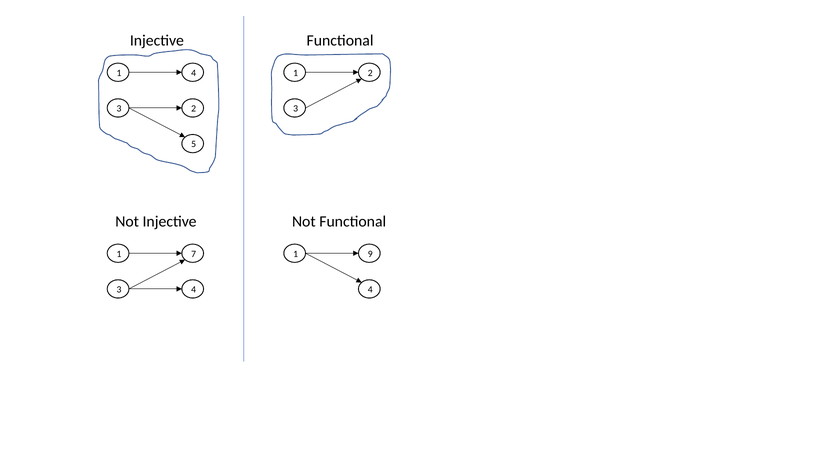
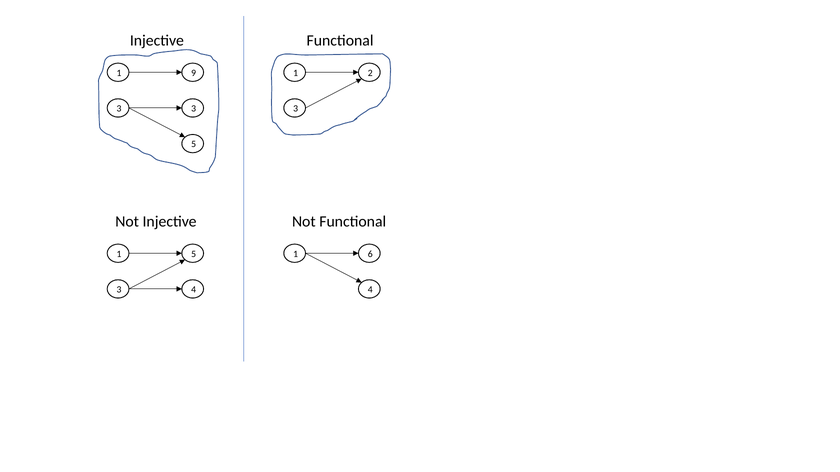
1 4: 4 -> 9 (194, 73)
3 2: 2 -> 3 (194, 109)
1 7: 7 -> 5 (194, 254)
9: 9 -> 6 (370, 254)
